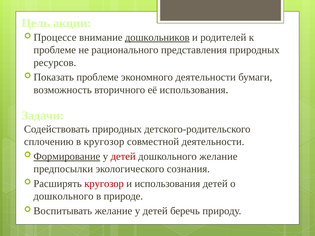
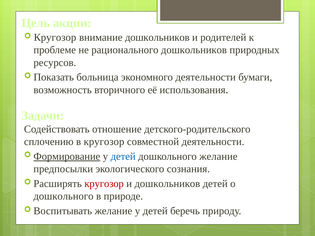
Процессе: Процессе -> Кругозор (55, 37)
дошкольников underline: present -> none (157, 37)
рационального представления: представления -> дошкольников (194, 50)
Показать проблеме: проблеме -> больница (97, 77)
Содействовать природных: природных -> отношение (117, 129)
детей colour: red -> blue (123, 157)
и использования: использования -> дошкольников (167, 184)
